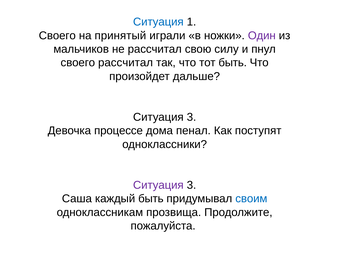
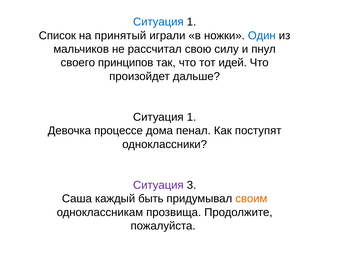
Своего: Своего -> Список (57, 36)
Один colour: purple -> blue (262, 36)
своего рассчитал: рассчитал -> принципов (126, 63)
тот быть: быть -> идей (233, 63)
3: 3 -> 1 (191, 117)
своим colour: blue -> orange (251, 199)
